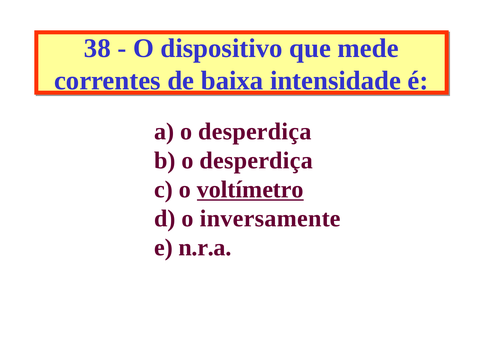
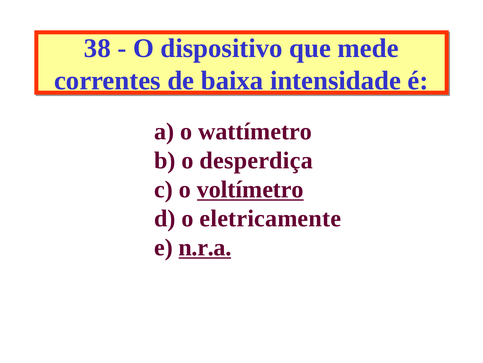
a o desperdiça: desperdiça -> wattímetro (255, 131)
inversamente: inversamente -> eletricamente (270, 218)
n.r.a underline: none -> present (205, 247)
